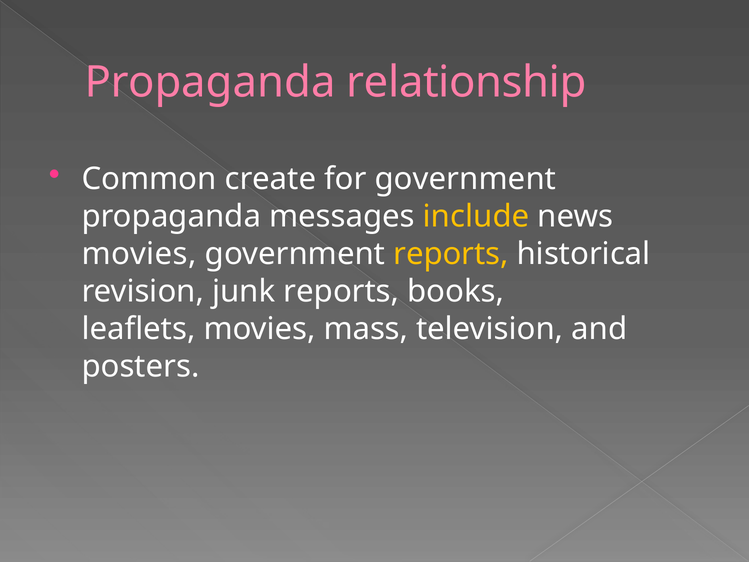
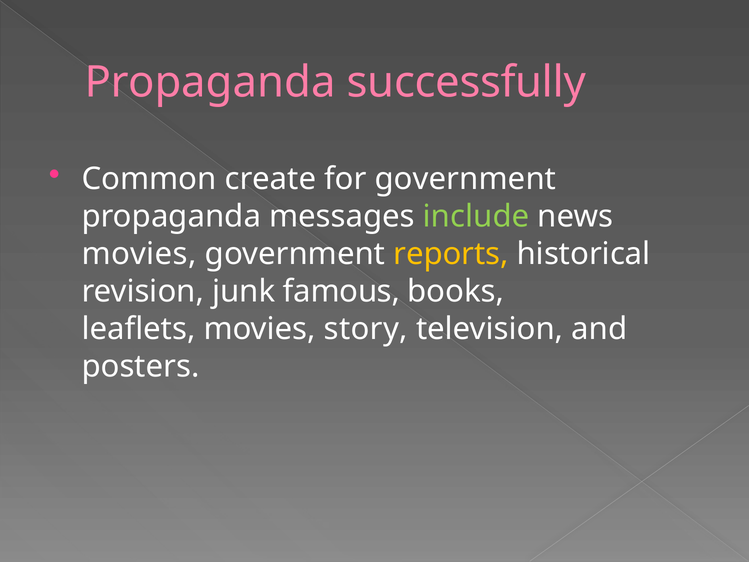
relationship: relationship -> successfully (466, 82)
include colour: yellow -> light green (476, 216)
junk reports: reports -> famous (341, 291)
mass: mass -> story (366, 329)
